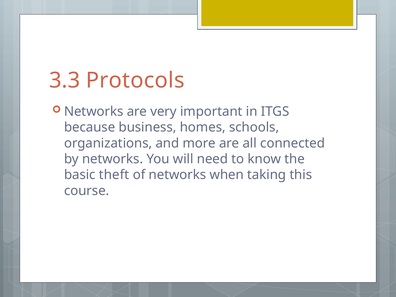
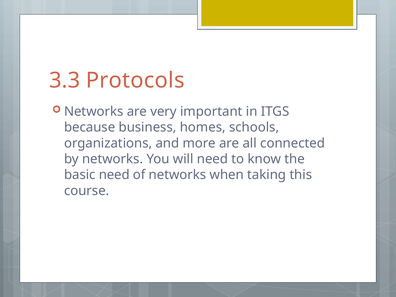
basic theft: theft -> need (114, 175)
